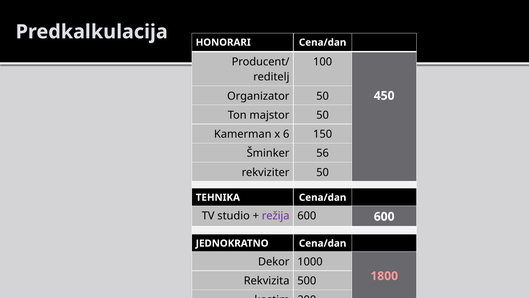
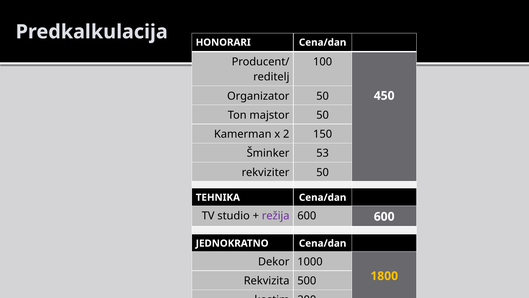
6: 6 -> 2 (286, 134)
56: 56 -> 53 (323, 153)
1800 colour: pink -> yellow (384, 276)
